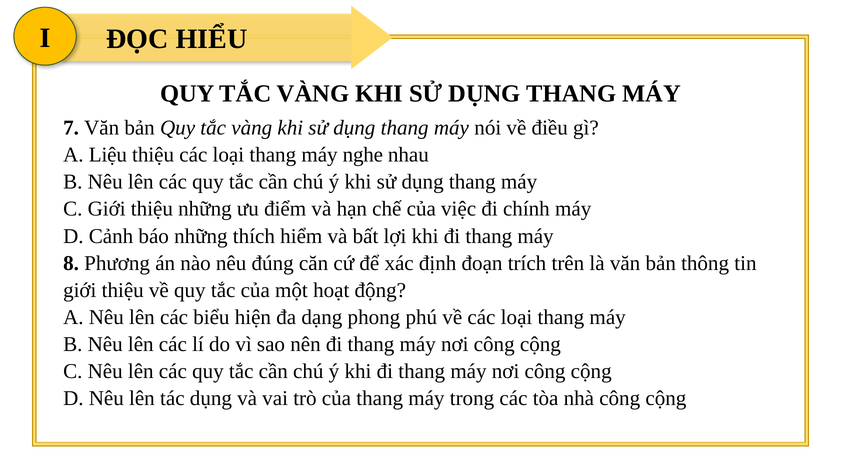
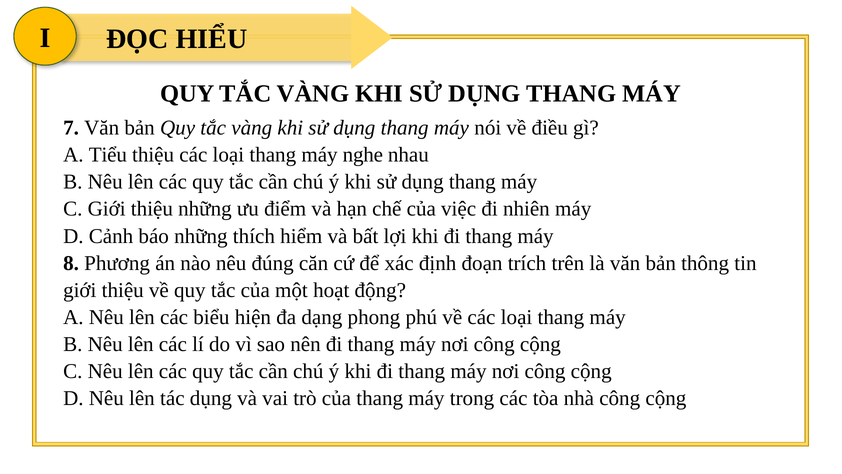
Liệu: Liệu -> Tiểu (108, 155)
chính: chính -> nhiên (526, 209)
